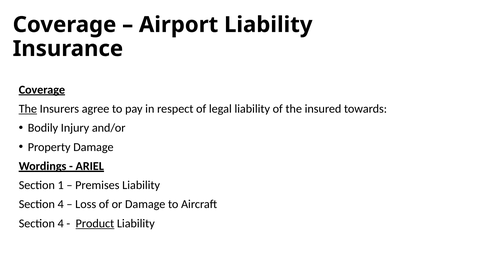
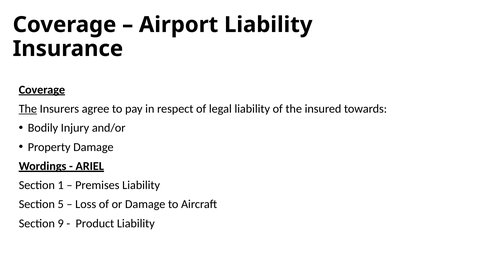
4: 4 -> 5 (61, 205)
4: 4 -> 9 (61, 224)
Product underline: present -> none (95, 224)
